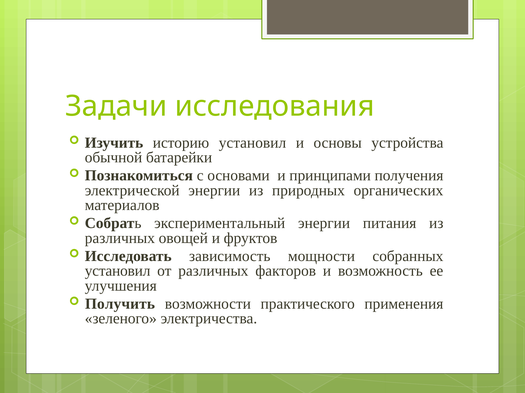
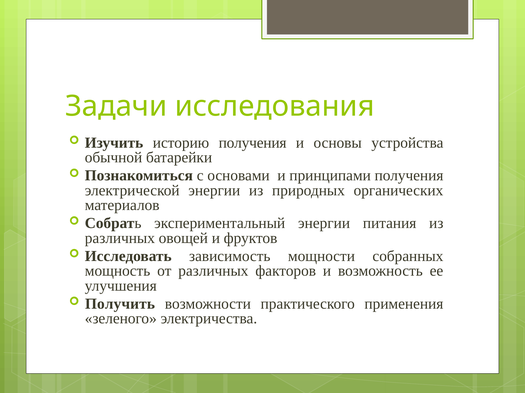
историю установил: установил -> получения (253, 143)
установил: установил -> мощность (118, 271)
